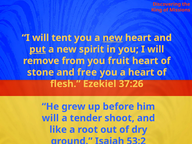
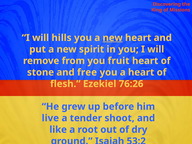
tent: tent -> hills (62, 38)
put underline: present -> none (38, 49)
37:26: 37:26 -> 76:26 (131, 84)
will: will -> live (50, 118)
